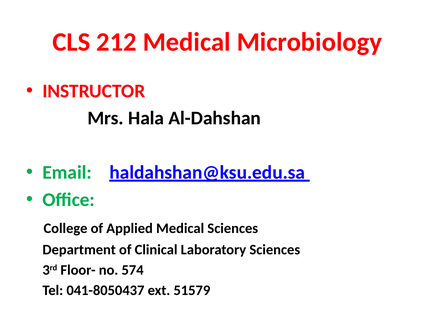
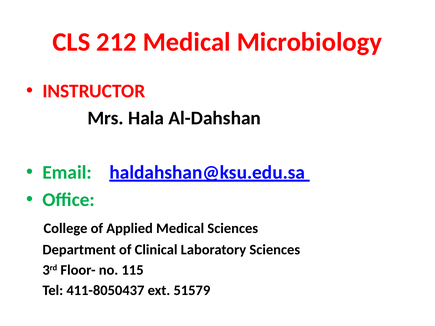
574: 574 -> 115 (133, 270)
041-8050437: 041-8050437 -> 411-8050437 (105, 291)
